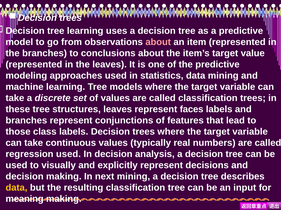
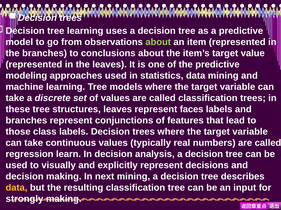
about colour: pink -> light green (158, 42)
regression used: used -> learn (68, 155)
meaning: meaning -> strongly (24, 200)
